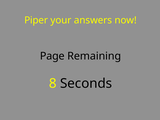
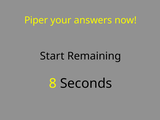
Page: Page -> Start (52, 56)
